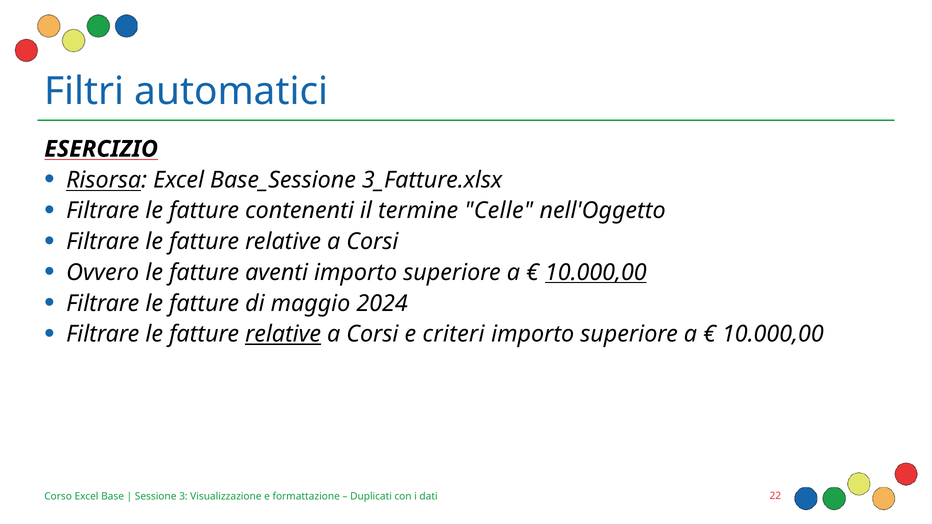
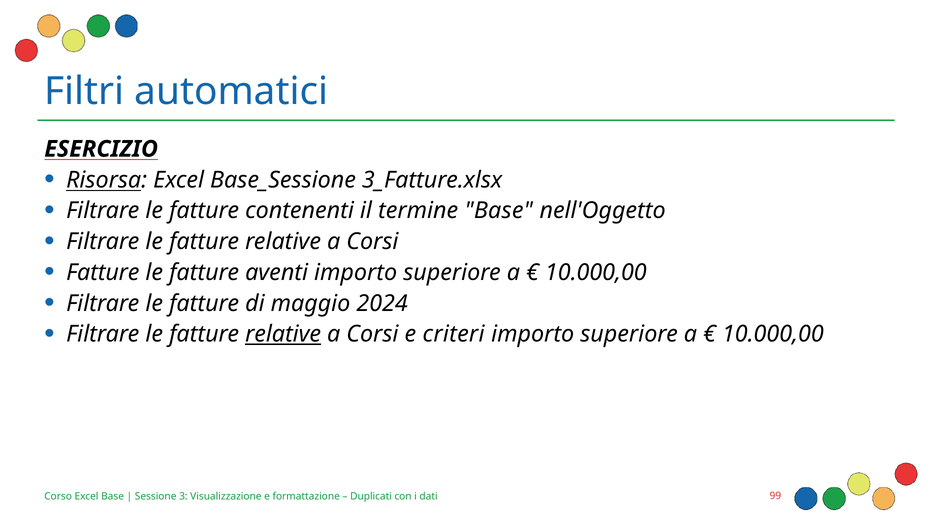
termine Celle: Celle -> Base (499, 211)
Ovvero: Ovvero -> Fatture (103, 273)
10.000,00 underline: present -> none (596, 273)
22: 22 -> 99 (775, 496)
